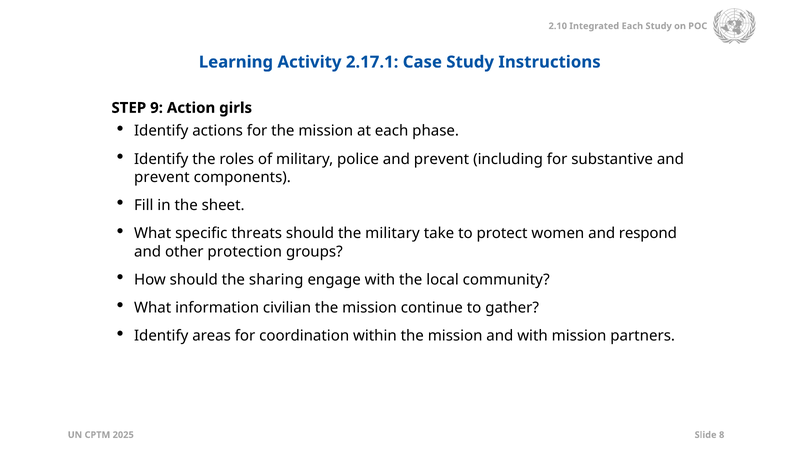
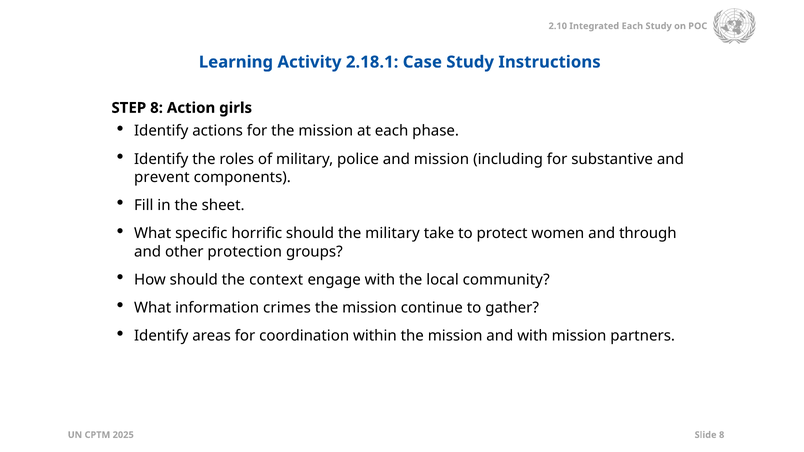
2.17.1: 2.17.1 -> 2.18.1 (372, 62)
STEP 9: 9 -> 8 (157, 108)
police and prevent: prevent -> mission (441, 159)
threats: threats -> horrific (257, 234)
respond: respond -> through (648, 234)
sharing: sharing -> context (276, 280)
civilian: civilian -> crimes (287, 308)
